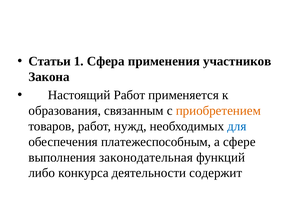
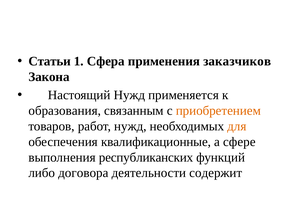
участников: участников -> заказчиков (237, 61)
Настоящий Работ: Работ -> Нужд (129, 95)
для colour: blue -> orange (237, 126)
платежеспособным: платежеспособным -> квалификационные (156, 142)
законодательная: законодательная -> республиканских (146, 157)
конкурса: конкурса -> договора (83, 173)
